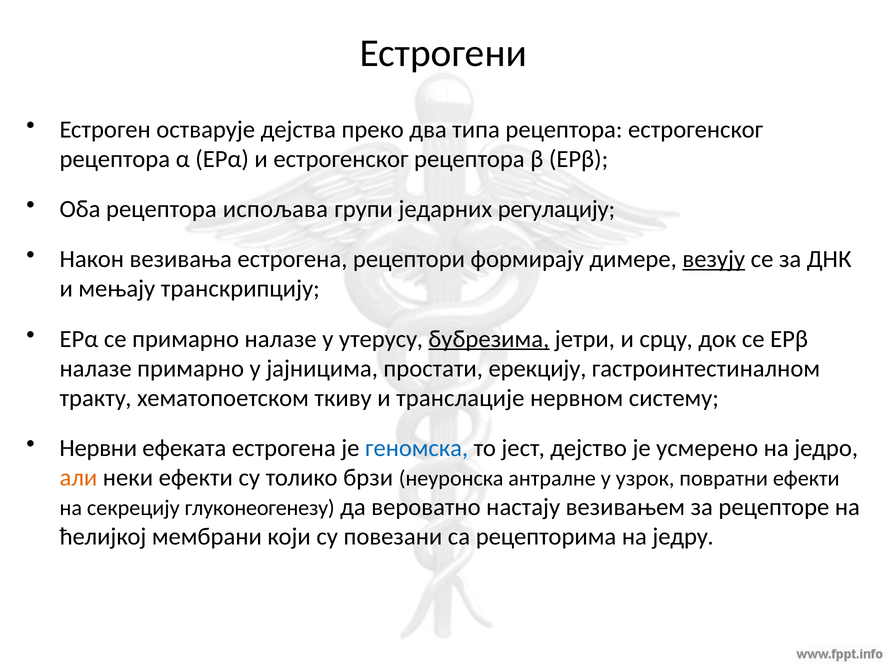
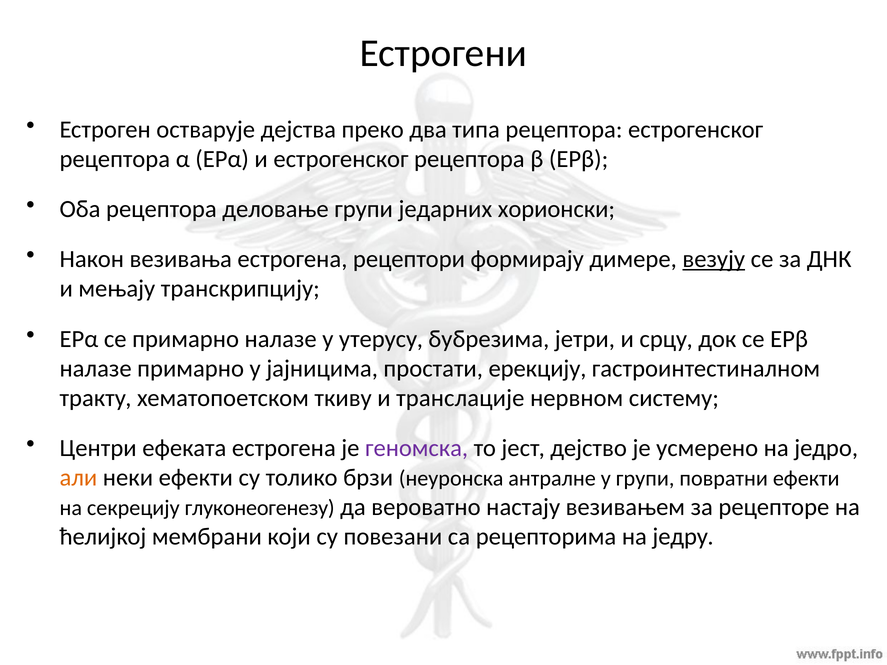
испољава: испољава -> деловање (275, 209)
регулацију: регулацију -> хорионски (556, 209)
бубрезима underline: present -> none (489, 339)
Нервни: Нервни -> Центри (98, 448)
геномска colour: blue -> purple (417, 448)
у узрок: узрок -> групи (645, 479)
